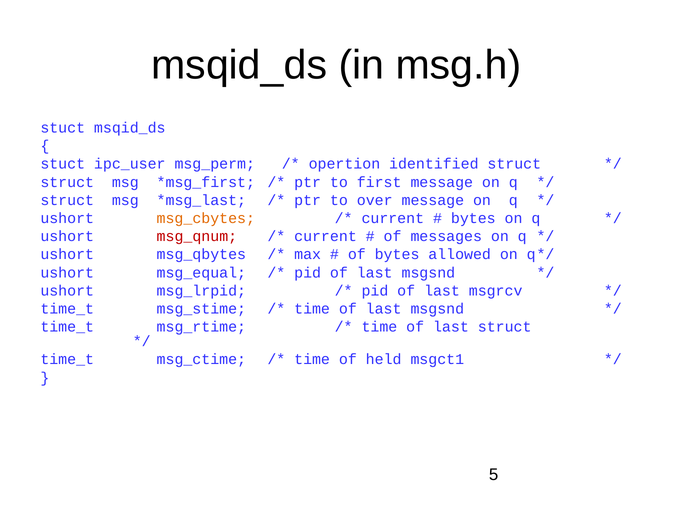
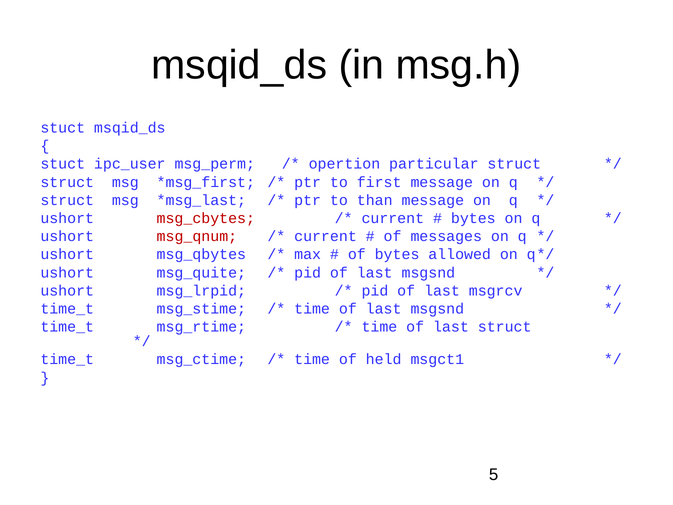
identified: identified -> particular (434, 164)
over: over -> than (375, 200)
msg_cbytes colour: orange -> red (206, 218)
msg_equal: msg_equal -> msg_quite (201, 273)
